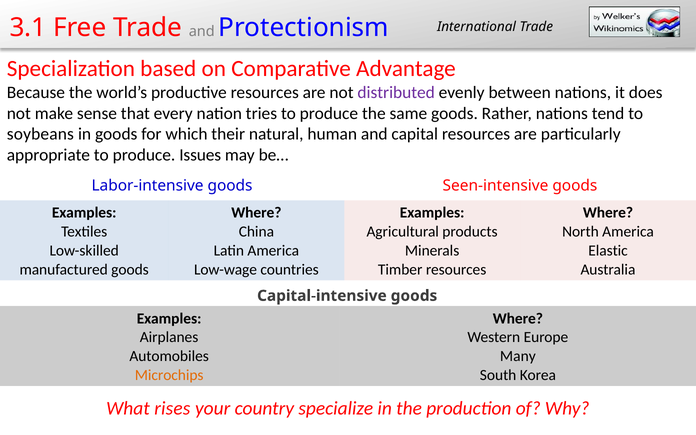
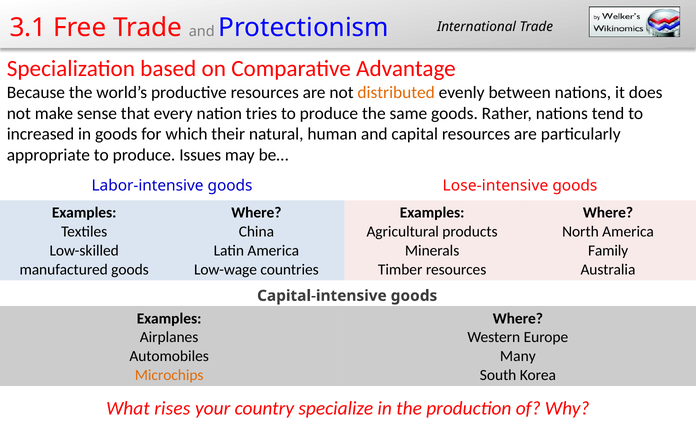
distributed colour: purple -> orange (396, 92)
soybeans: soybeans -> increased (40, 134)
Seen-intensive: Seen-intensive -> Lose-intensive (495, 186)
Elastic: Elastic -> Family (608, 251)
